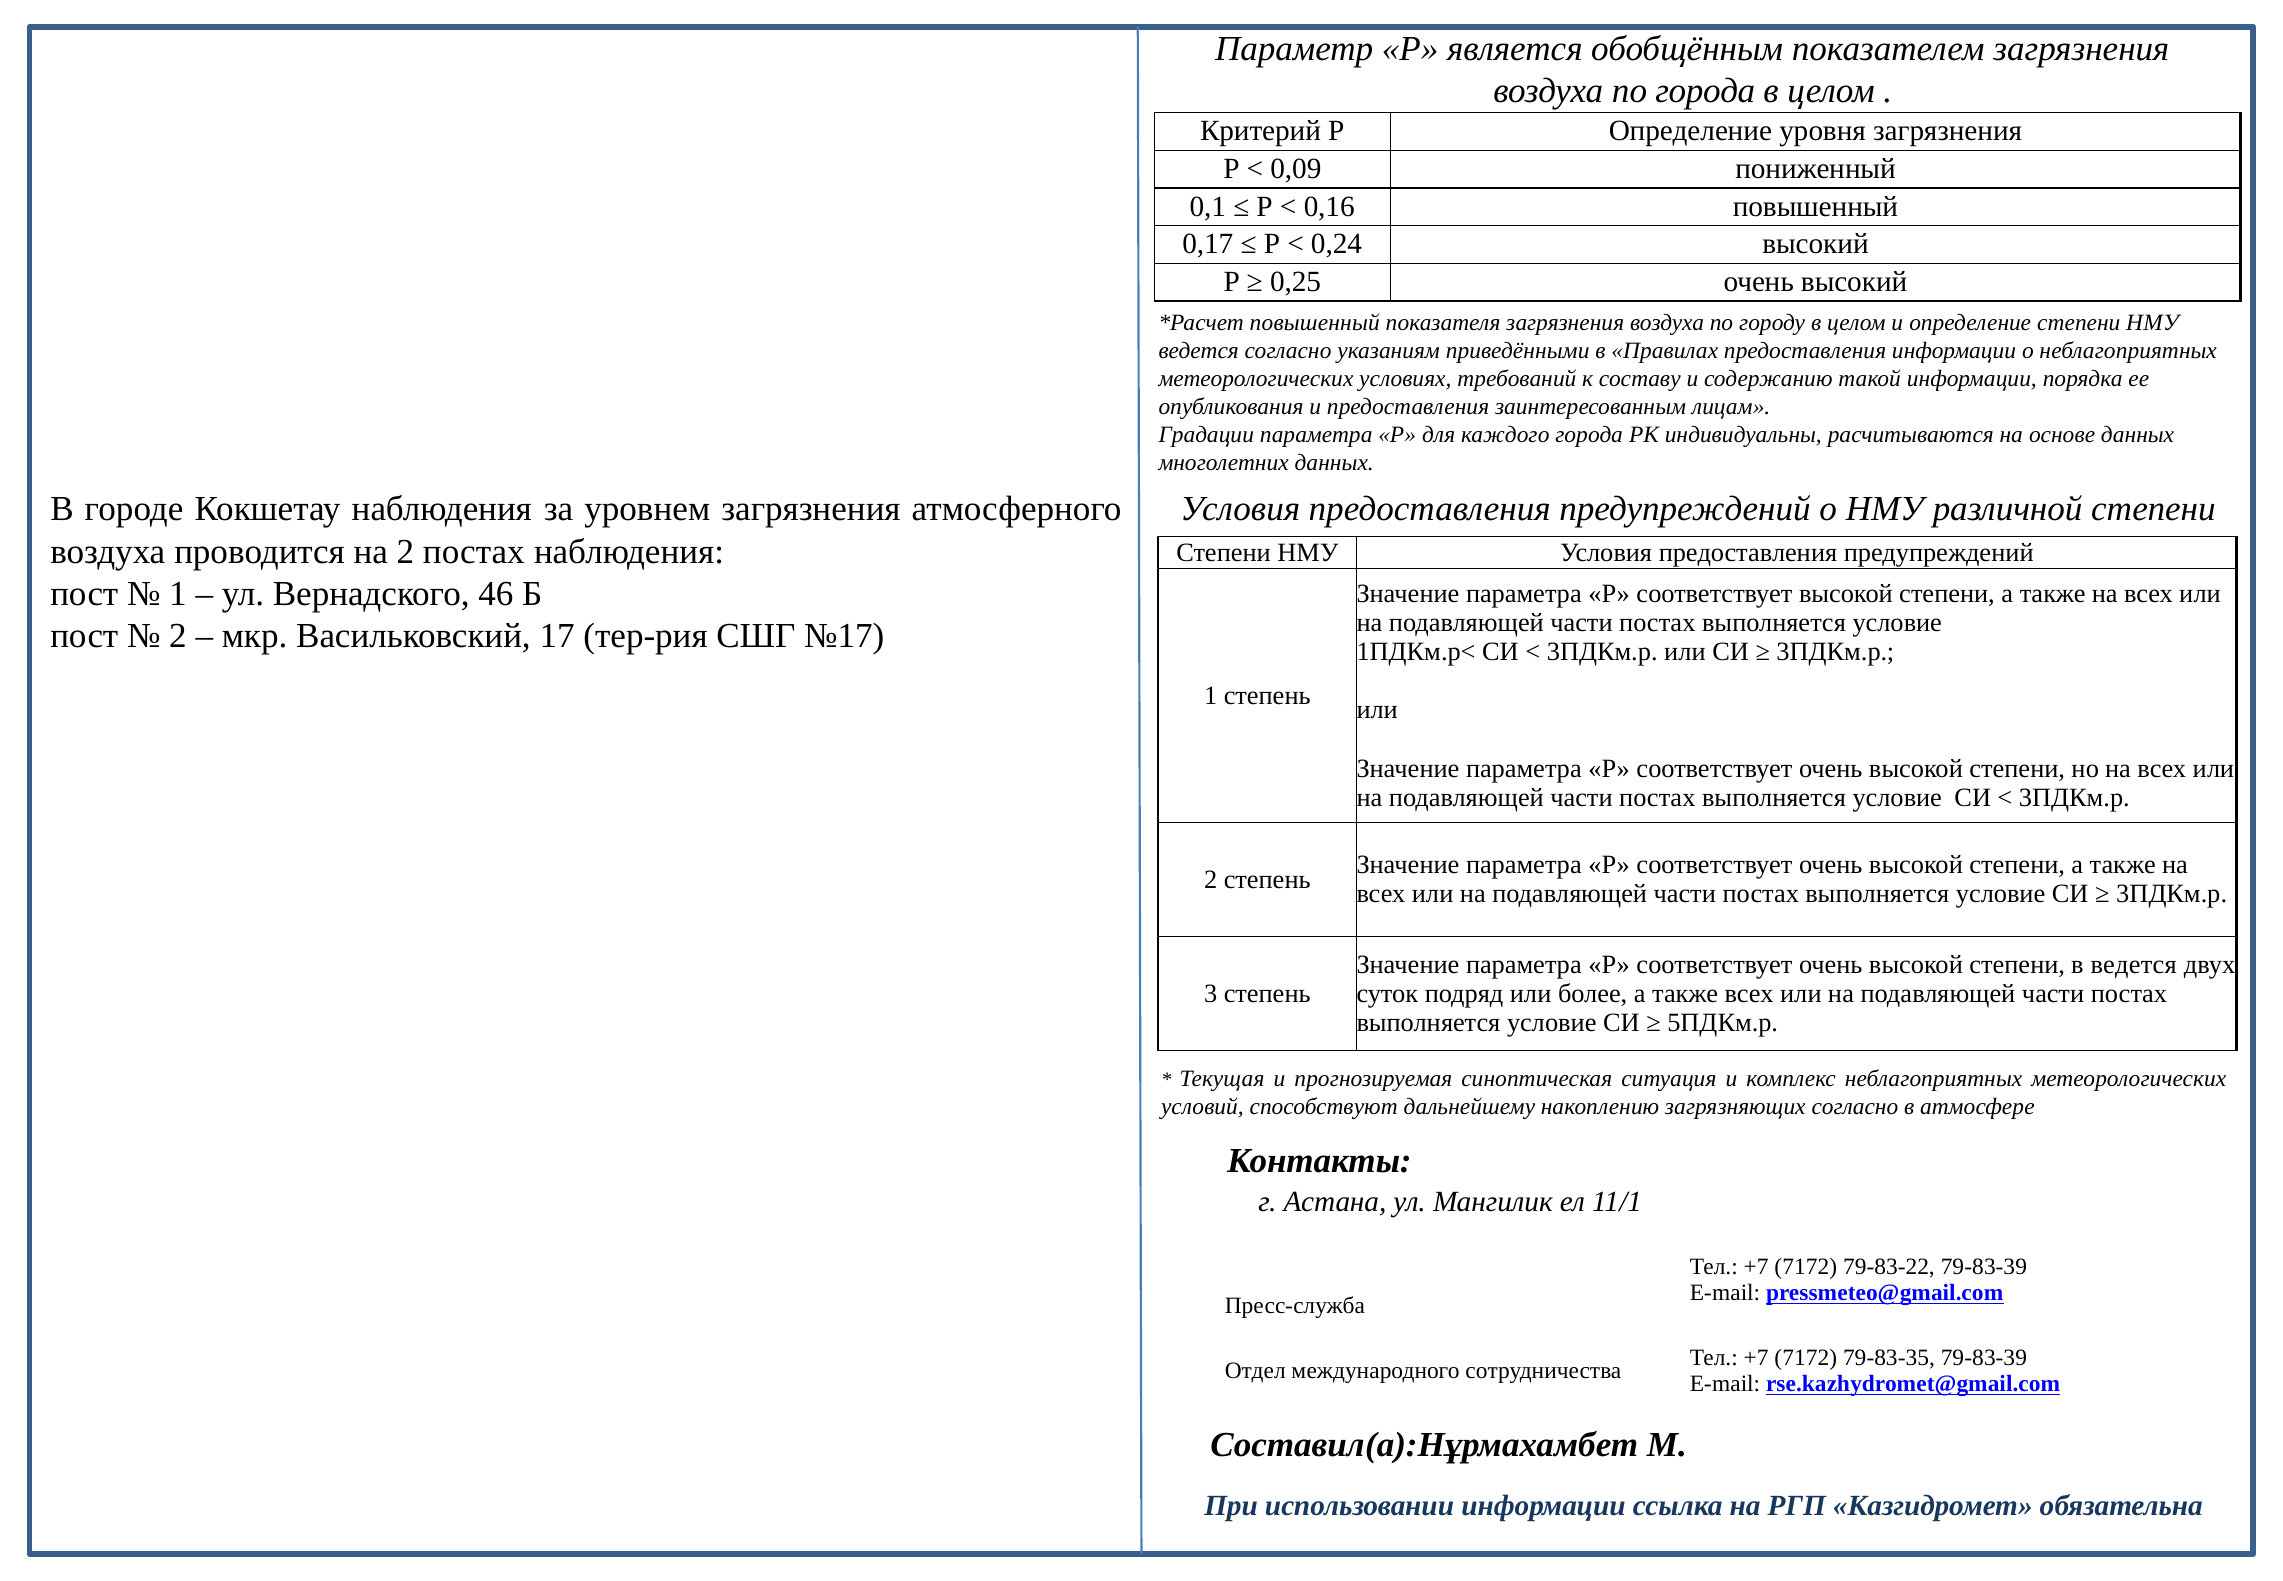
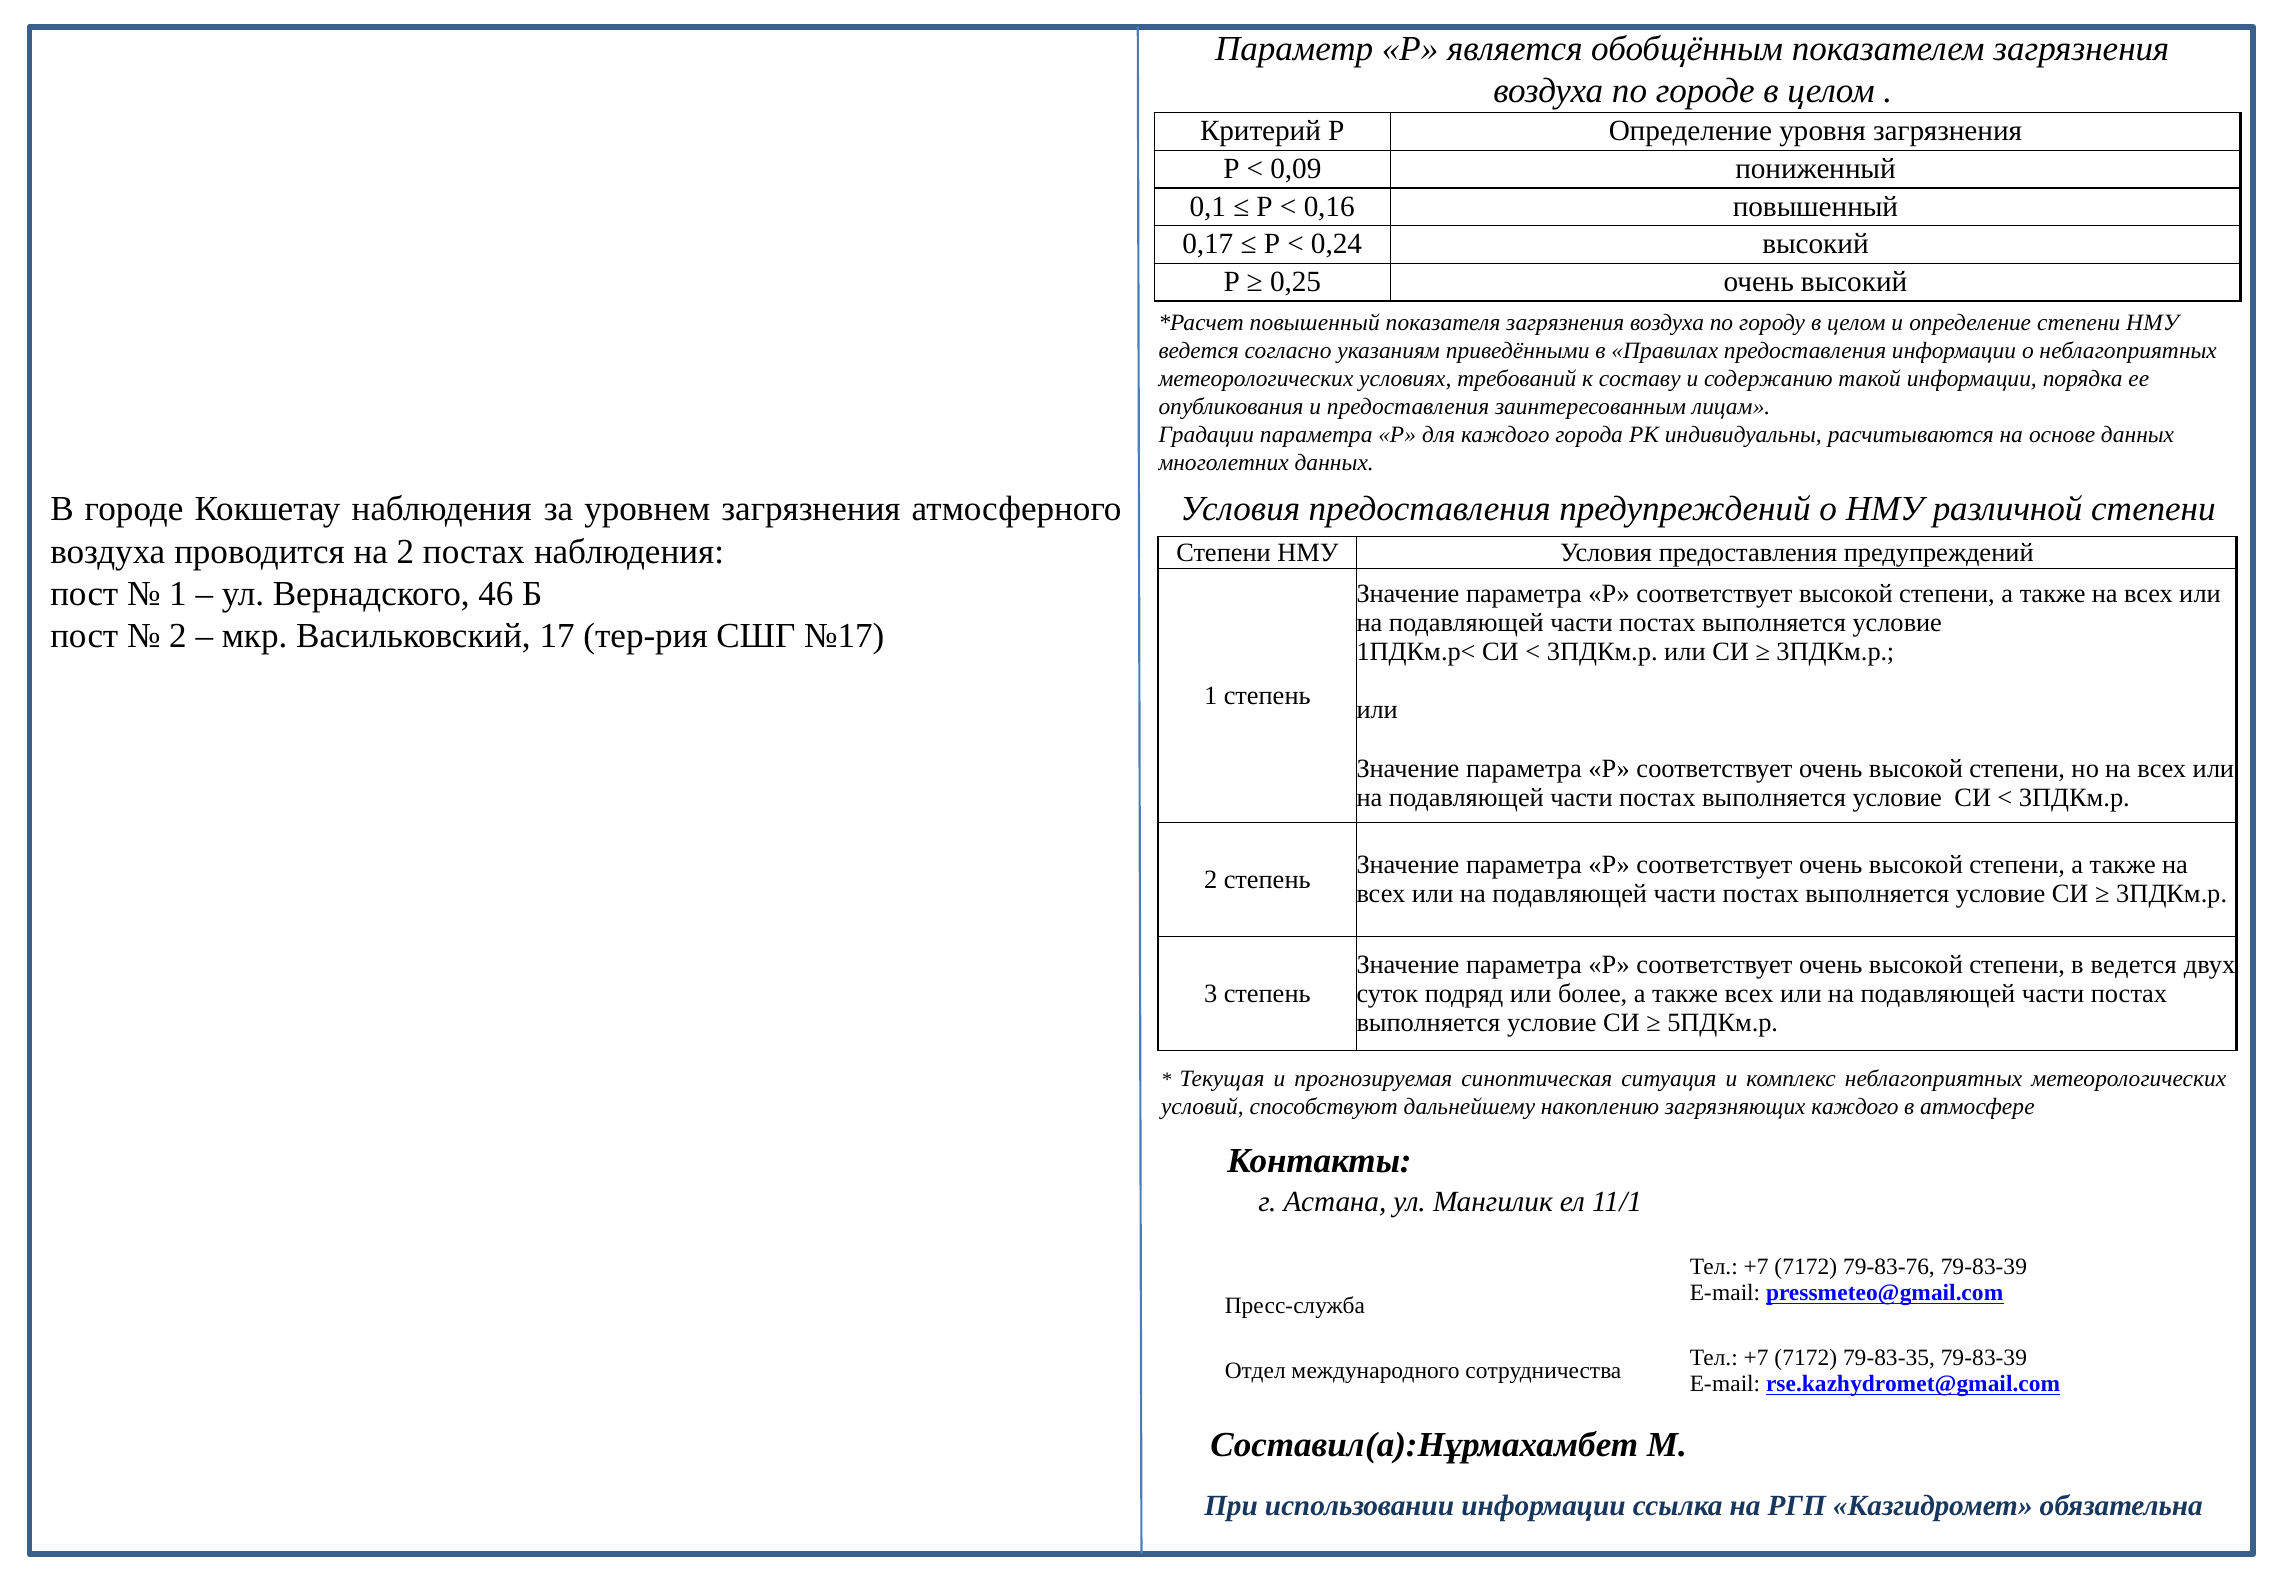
по города: города -> городе (1705, 91)
загрязняющих согласно: согласно -> каждого (1855, 1106)
79-83-22: 79-83-22 -> 79-83-76 (1889, 1266)
